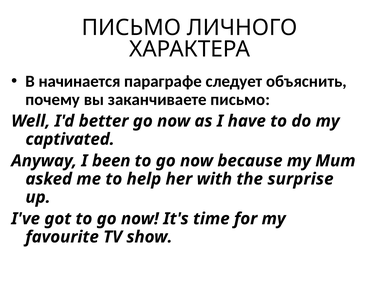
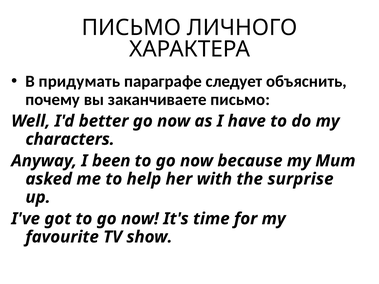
начинается: начинается -> придумать (79, 81)
captivated: captivated -> characters (70, 139)
